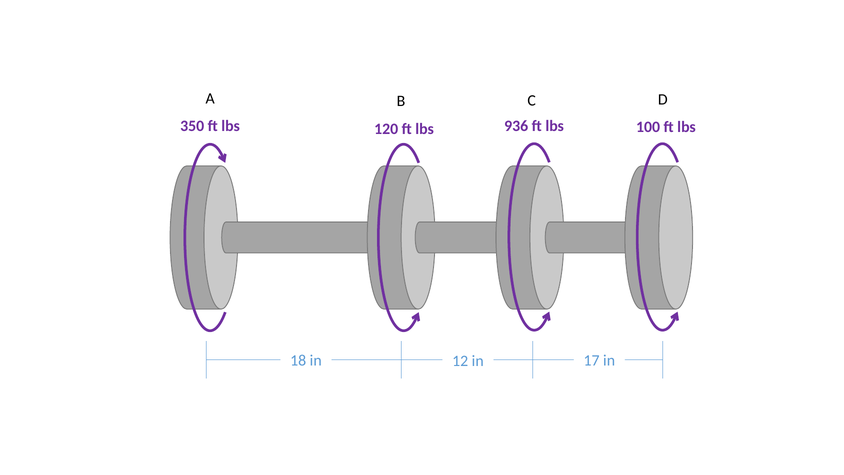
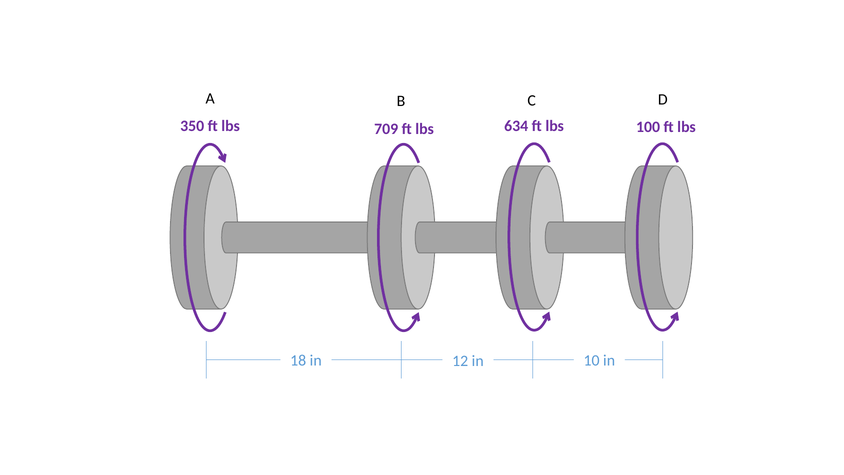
120: 120 -> 709 (386, 129)
936: 936 -> 634 (516, 126)
17: 17 -> 10 (592, 360)
